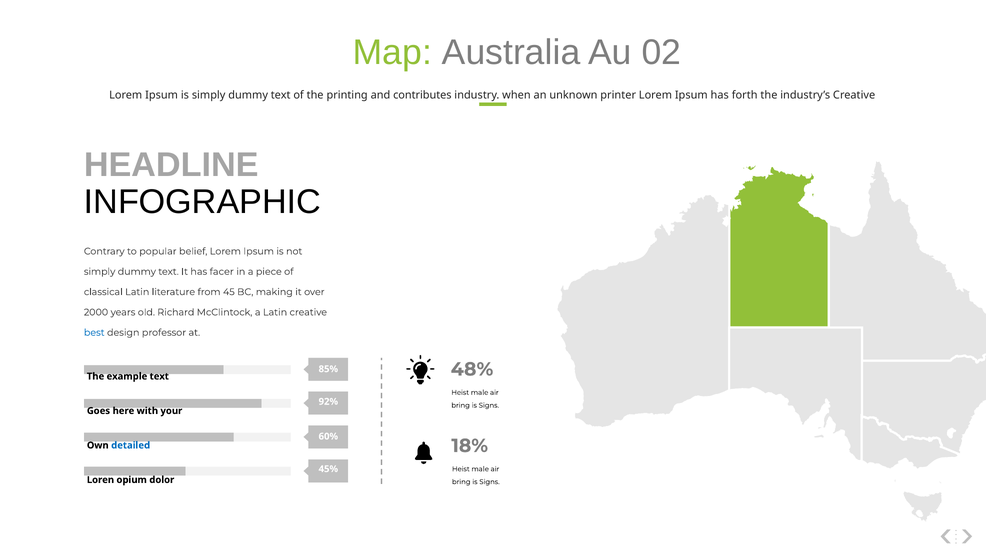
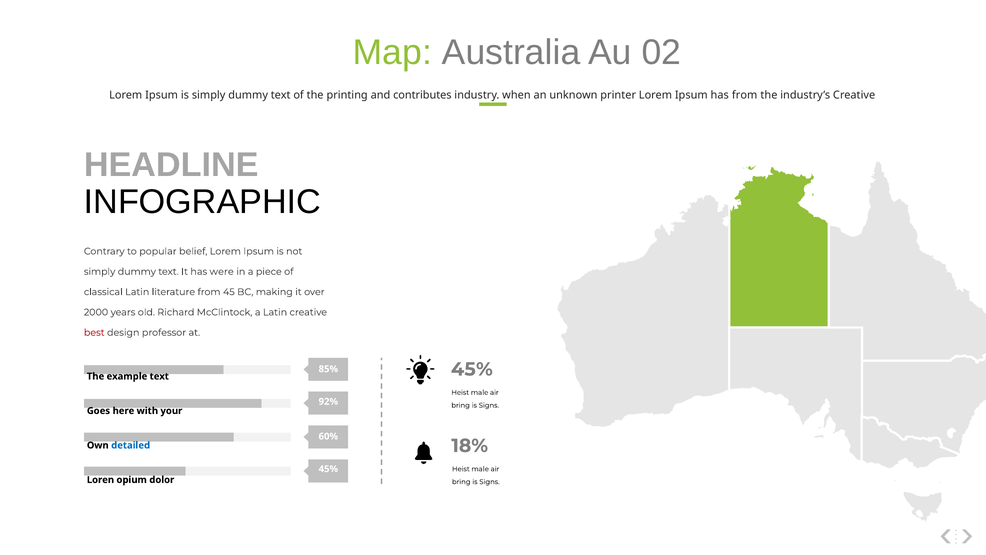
has forth: forth -> from (745, 95)
facer: facer -> were (222, 271)
best colour: blue -> red (94, 332)
48%: 48% -> 45% (472, 369)
